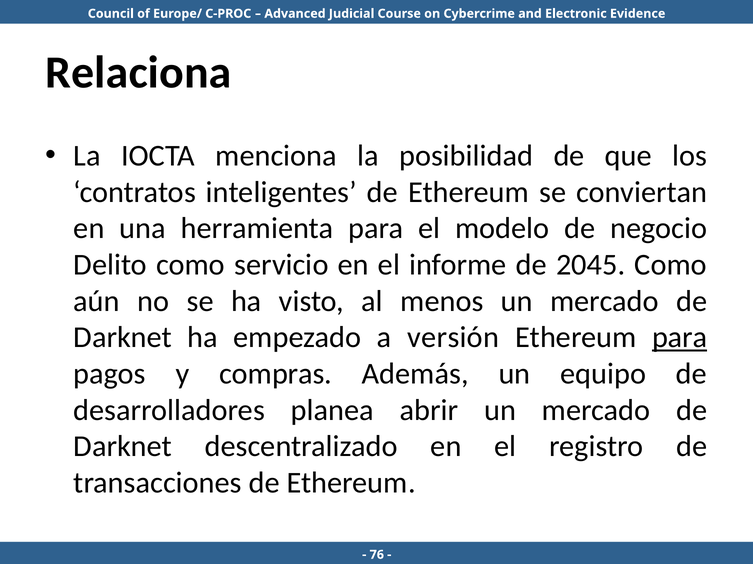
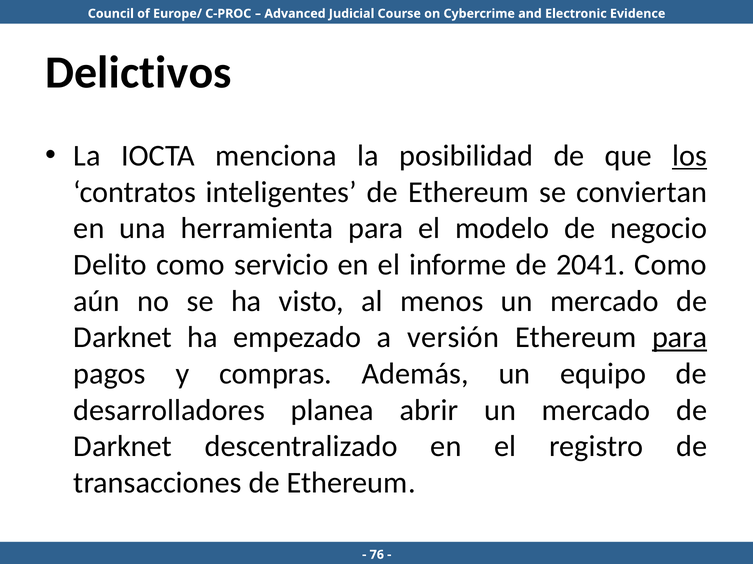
Relaciona: Relaciona -> Delictivos (138, 73)
los underline: none -> present (690, 156)
2045: 2045 -> 2041 (591, 265)
